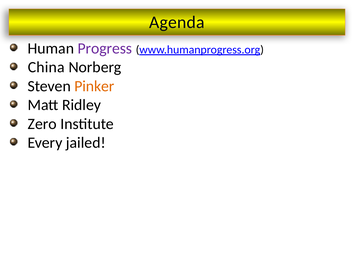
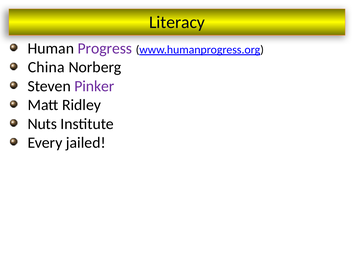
Agenda: Agenda -> Literacy (177, 22)
Pinker colour: orange -> purple (94, 86)
Zero: Zero -> Nuts (42, 124)
